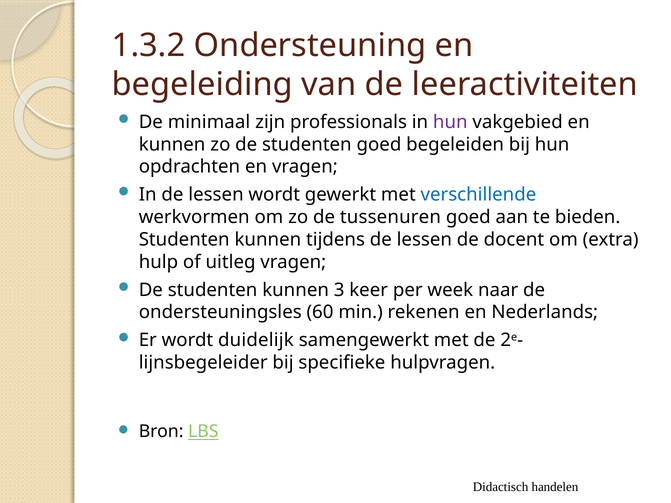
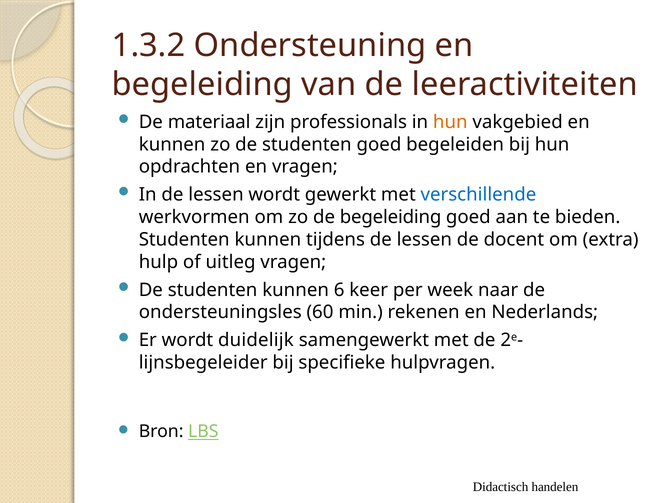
minimaal: minimaal -> materiaal (209, 122)
hun colour: purple -> orange (450, 122)
de tussenuren: tussenuren -> begeleiding (391, 217)
3: 3 -> 6 (339, 290)
